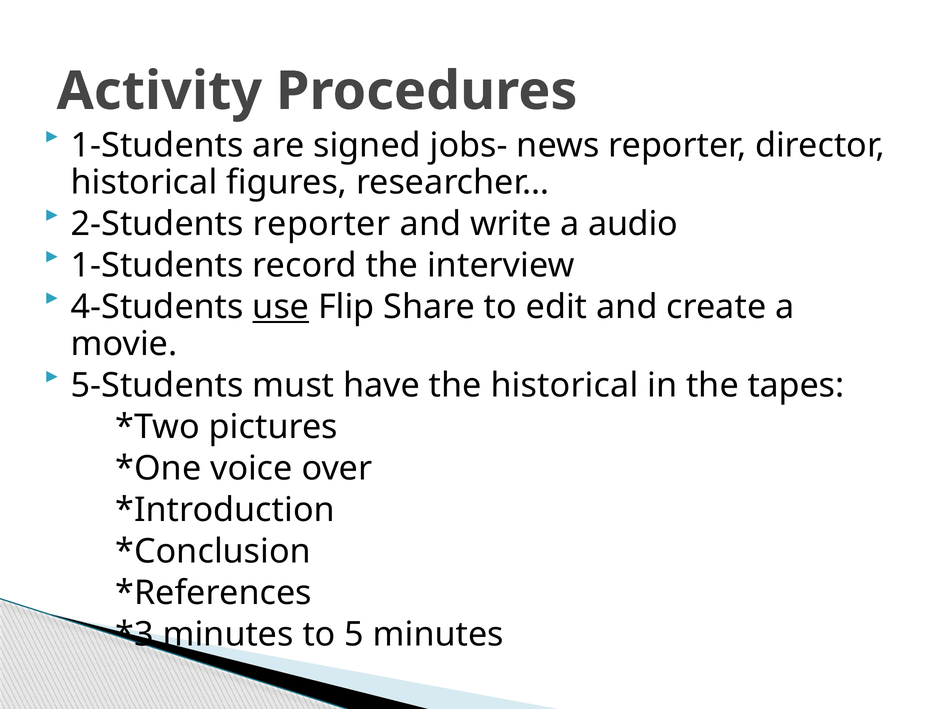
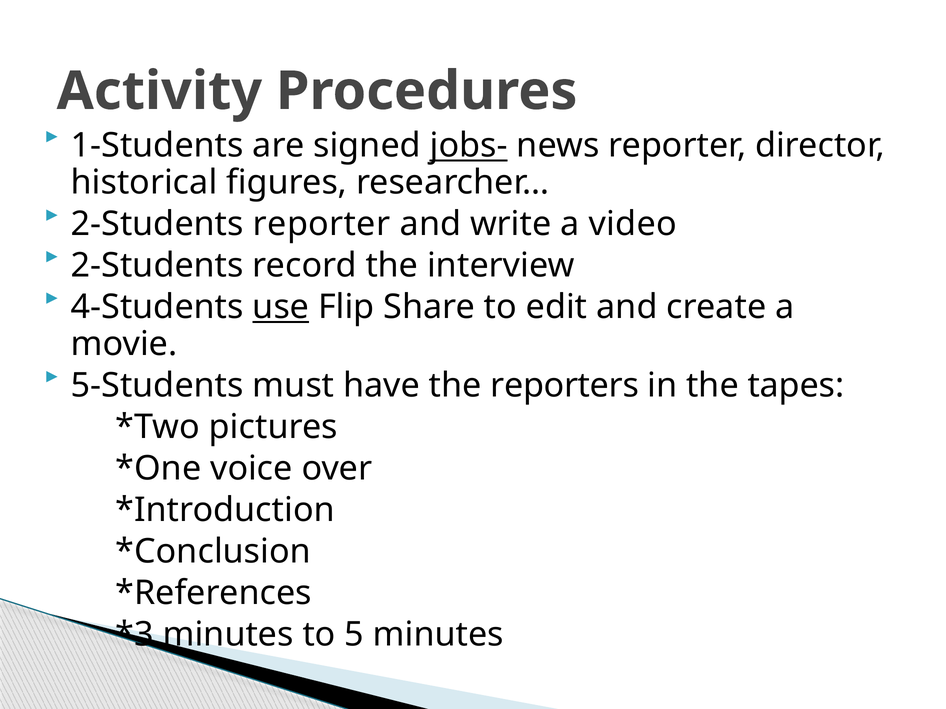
jobs- underline: none -> present (469, 146)
audio: audio -> video (633, 224)
1-Students: 1-Students -> 2-Students (157, 266)
the historical: historical -> reporters (565, 386)
